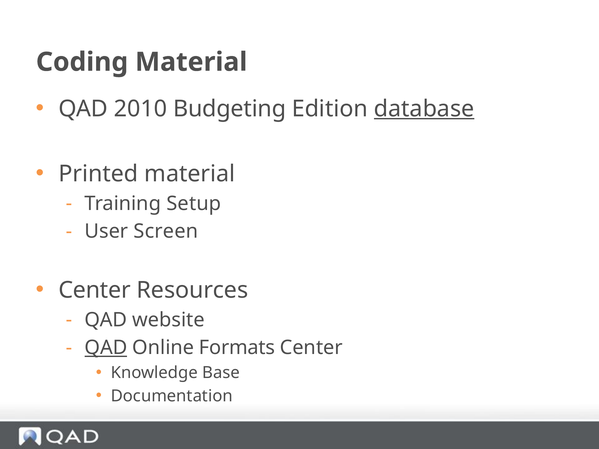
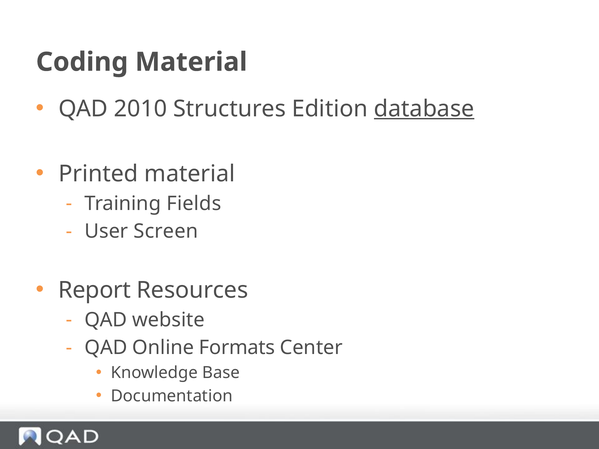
Budgeting: Budgeting -> Structures (230, 109)
Setup: Setup -> Fields (194, 204)
Center: Center -> Report (95, 290)
QAD underline: present -> none (106, 348)
